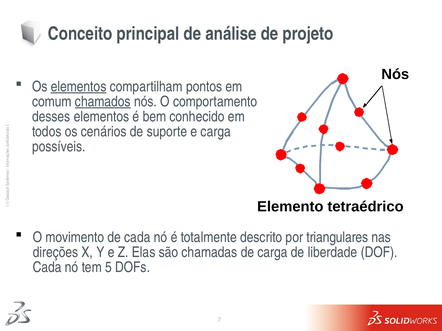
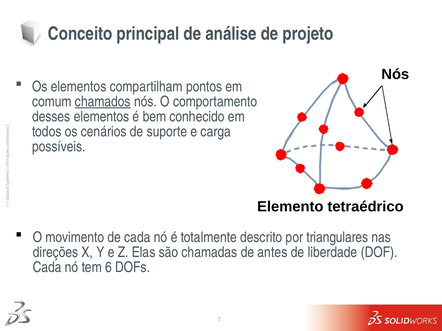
elementos underline: present -> none (79, 87)
de carga: carga -> antes (272, 253)
5: 5 -> 6 (108, 268)
